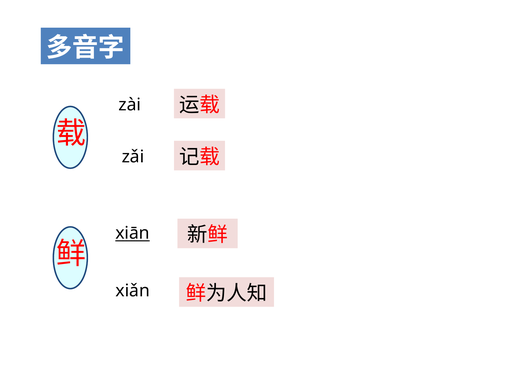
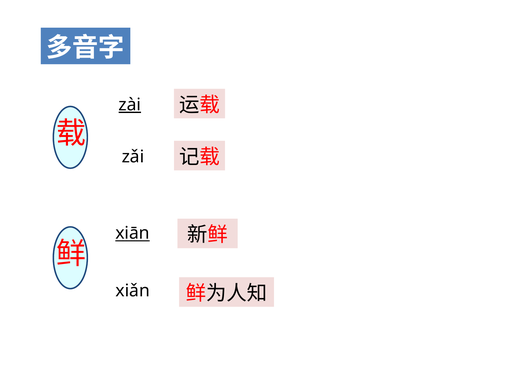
zài underline: none -> present (130, 105)
